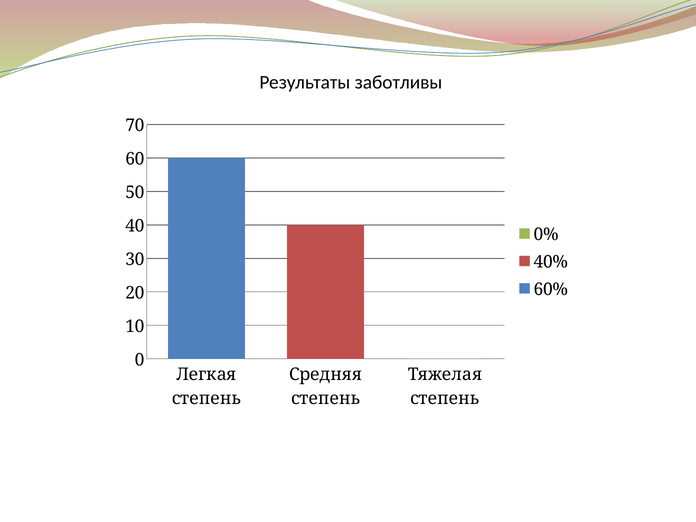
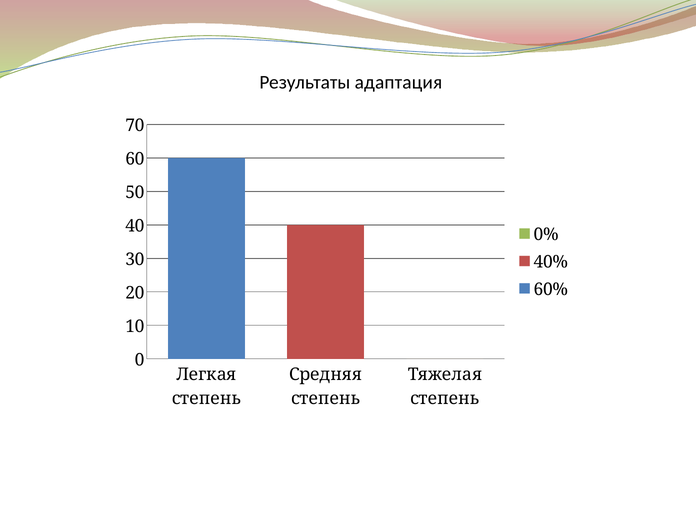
заботливы: заботливы -> адаптация (398, 82)
